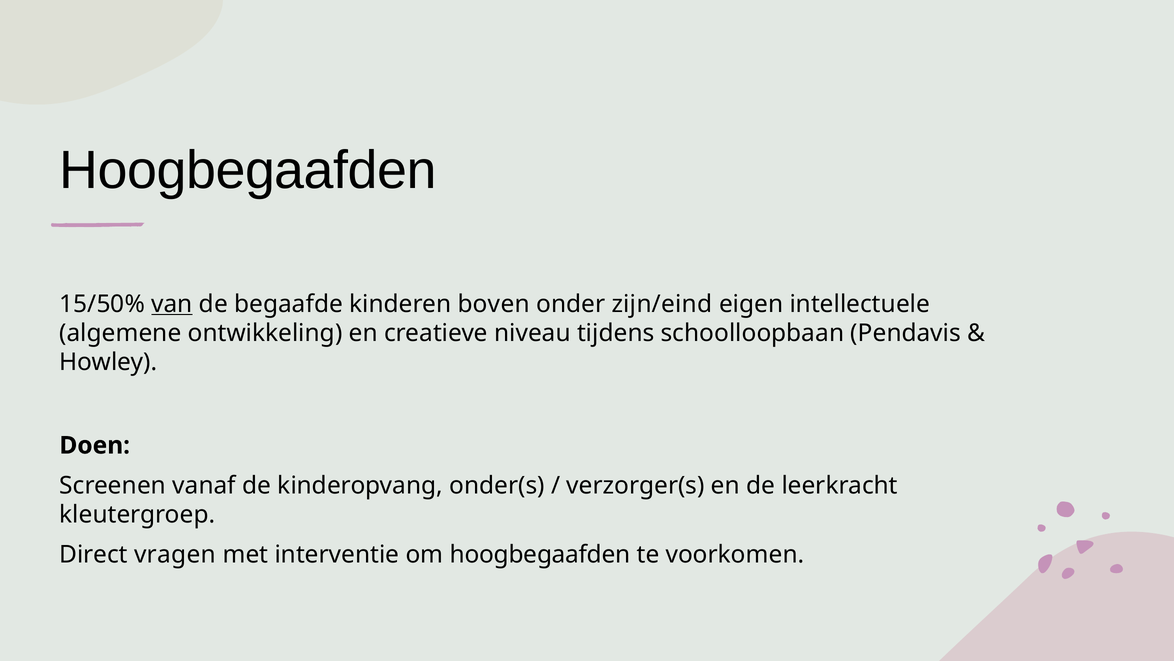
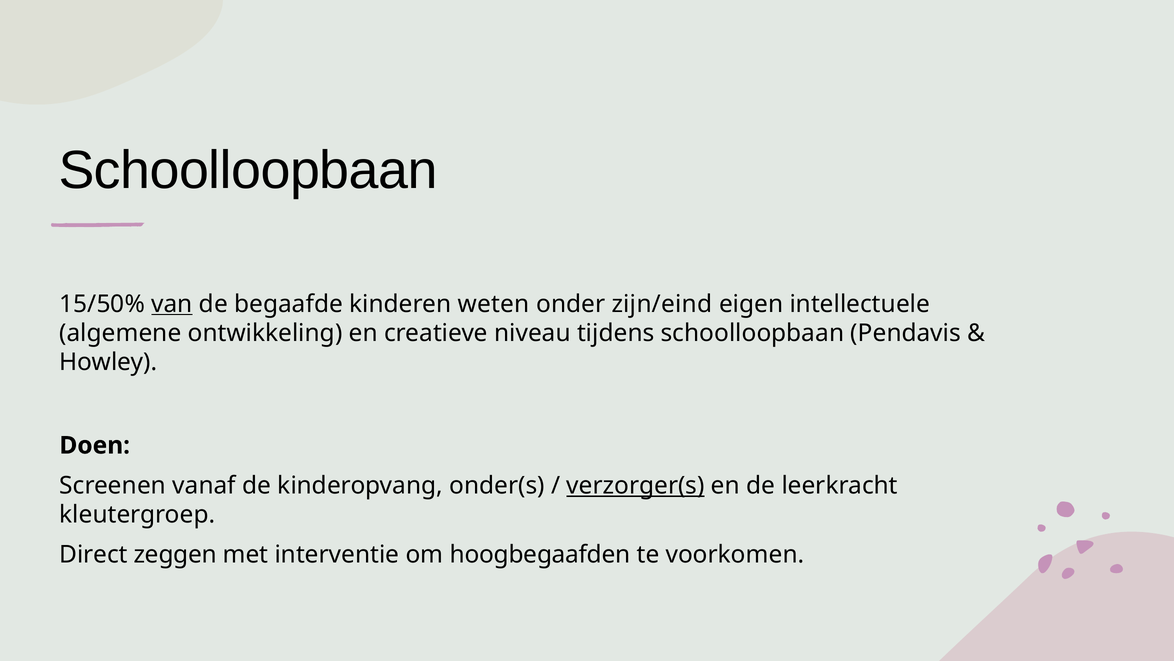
Hoogbegaafden: Hoogbegaafden -> Schoolloopbaan (248, 170)
boven: boven -> weten (494, 304)
verzorger(s underline: none -> present (636, 485)
vragen: vragen -> zeggen (175, 554)
